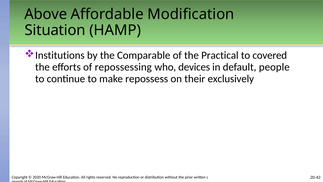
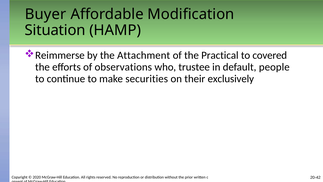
Above: Above -> Buyer (46, 14)
Institutions: Institutions -> Reimmerse (60, 55)
Comparable: Comparable -> Attachment (144, 55)
repossessing: repossessing -> observations (123, 67)
devices: devices -> trustee (194, 67)
repossess: repossess -> securities (147, 79)
